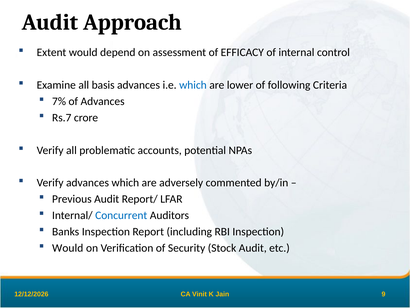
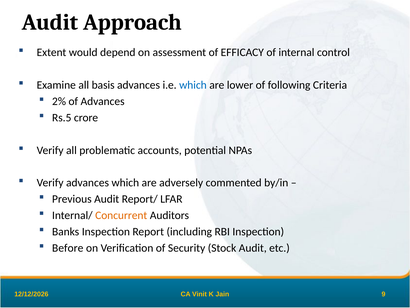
7%: 7% -> 2% (59, 101)
Rs.7: Rs.7 -> Rs.5 (62, 118)
Concurrent colour: blue -> orange (121, 215)
Would: Would -> Before (68, 248)
